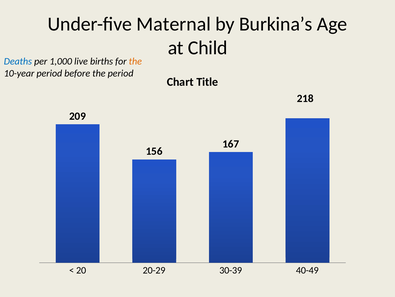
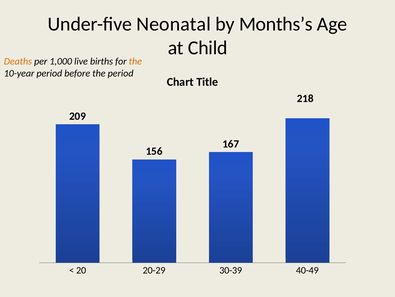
Maternal: Maternal -> Neonatal (174, 24)
Burkina’s: Burkina’s -> Months’s (276, 24)
Deaths colour: blue -> orange (18, 61)
